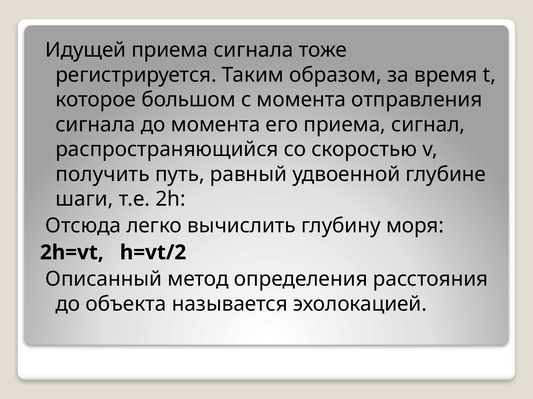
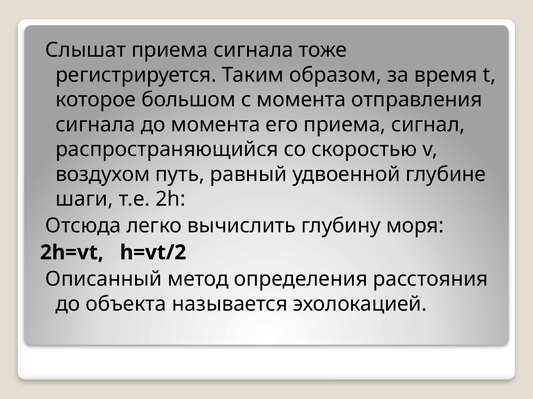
Идущей: Идущей -> Слышат (86, 50)
получить: получить -> воздухом (103, 175)
